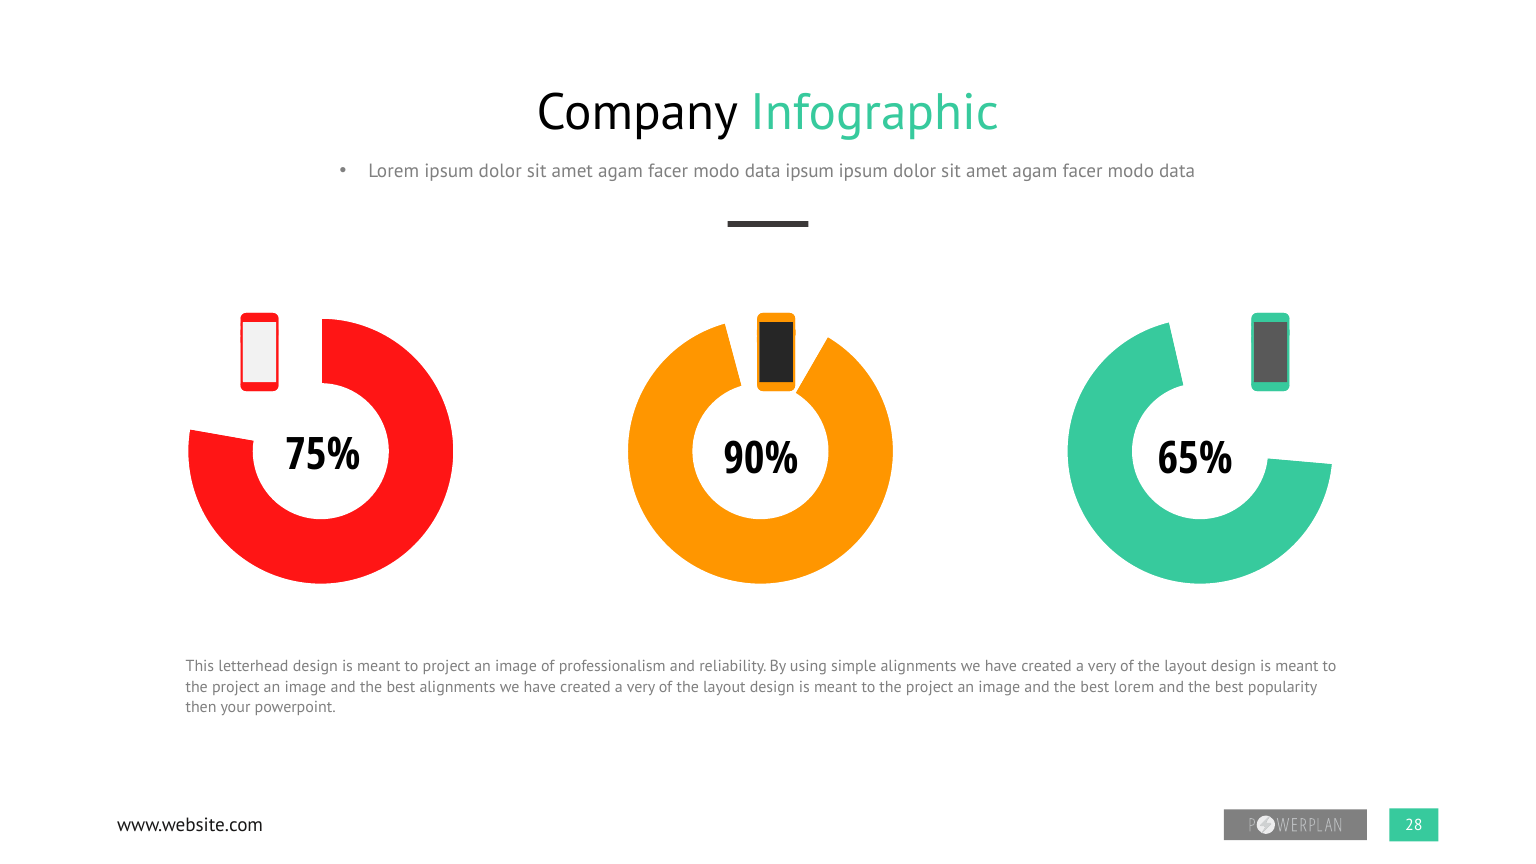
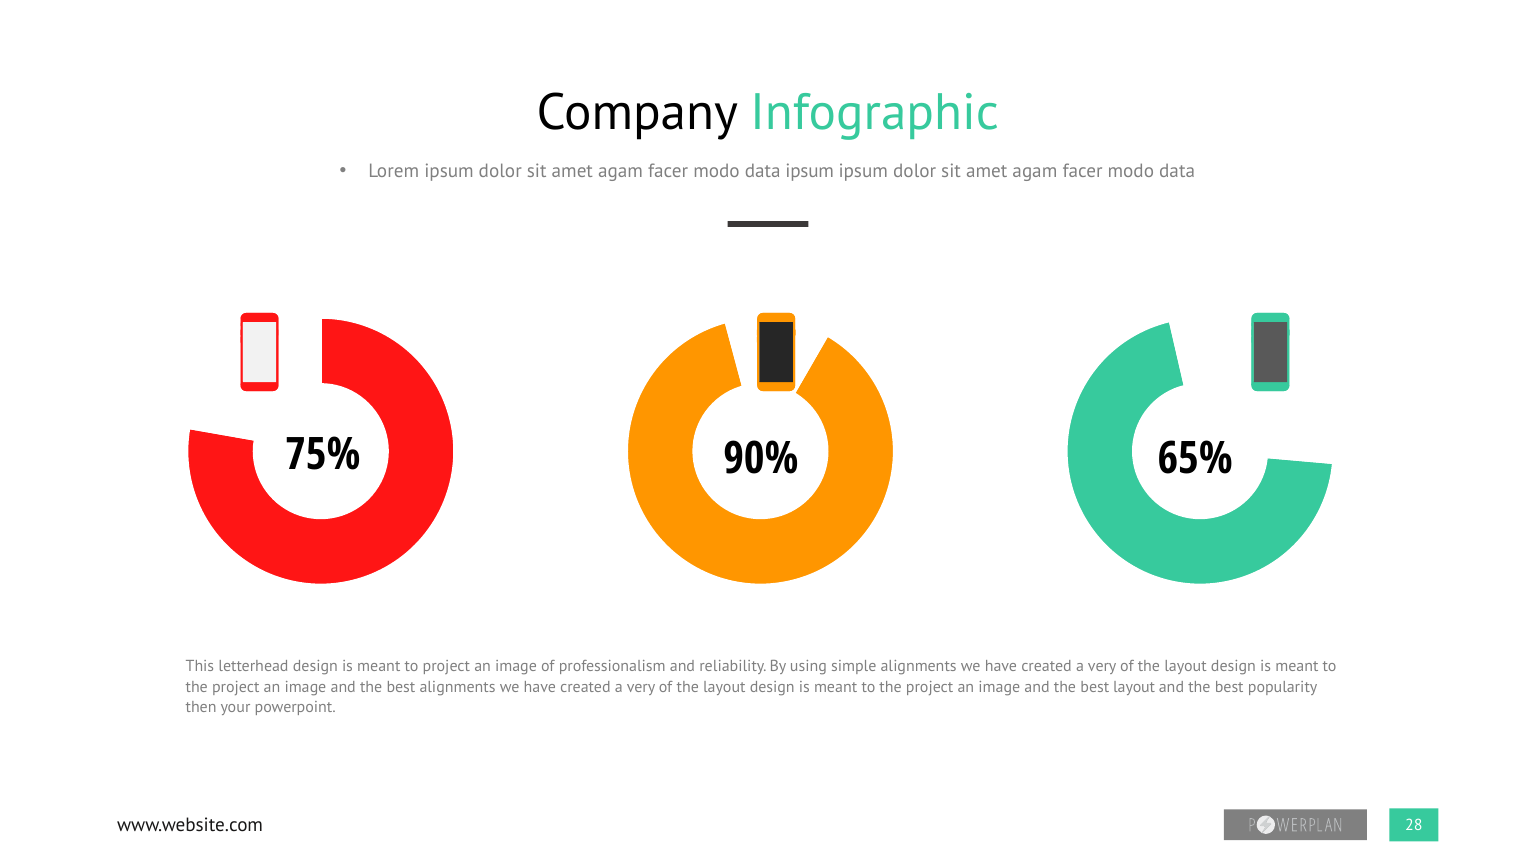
best lorem: lorem -> layout (1134, 687)
